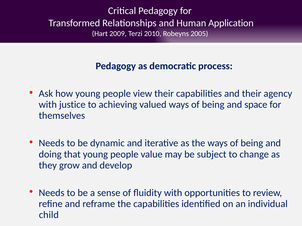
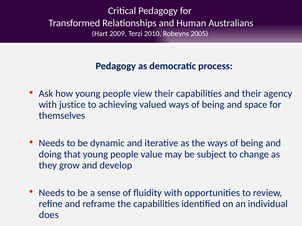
Application: Application -> Australians (231, 23)
child: child -> does (49, 215)
